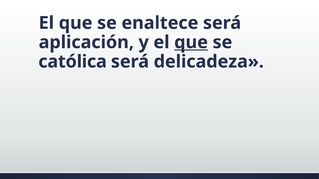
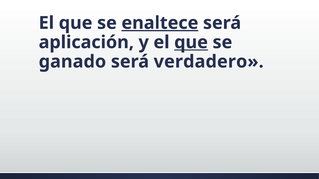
enaltece underline: none -> present (160, 23)
católica: católica -> ganado (72, 62)
delicadeza: delicadeza -> verdadero (209, 62)
